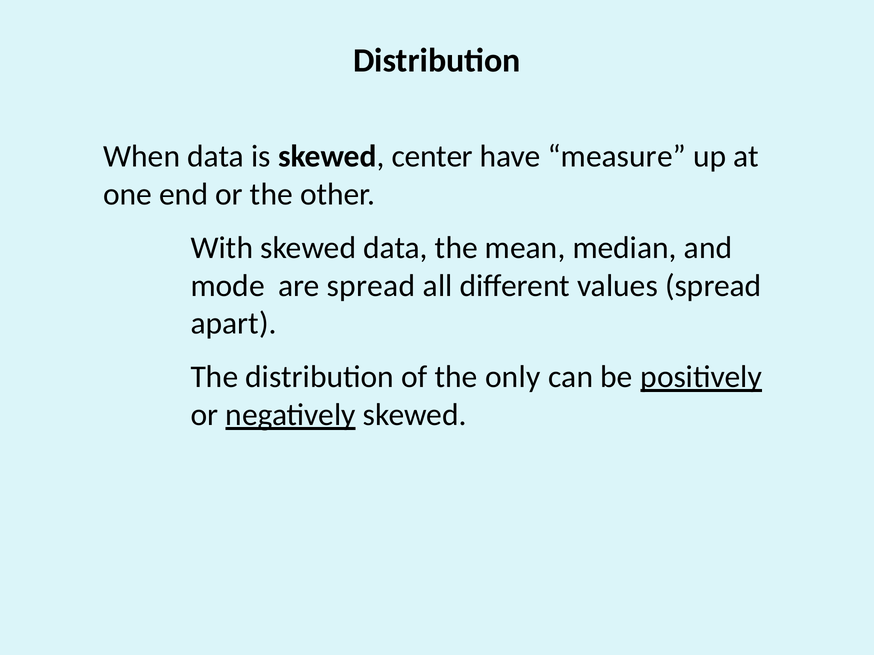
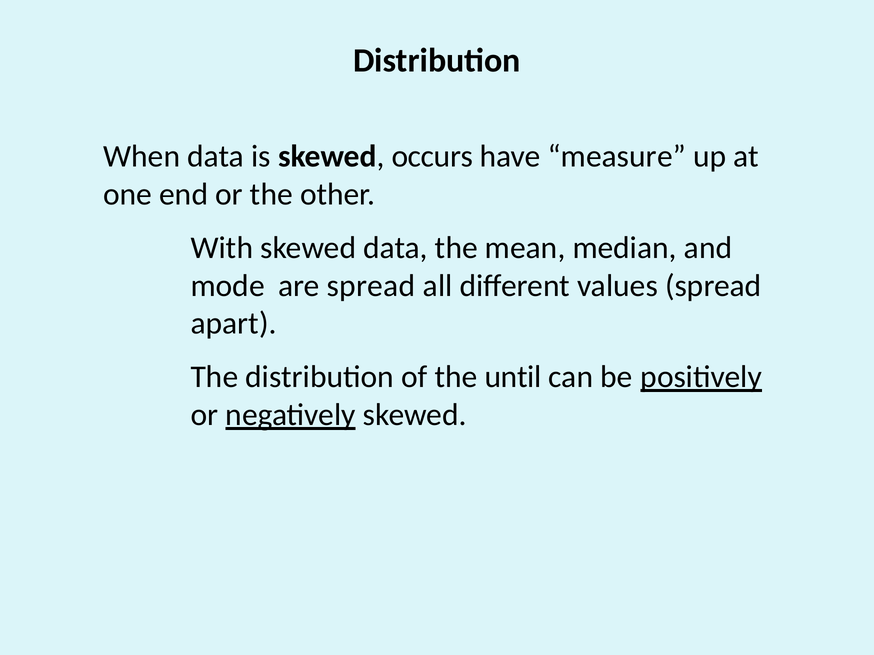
center: center -> occurs (432, 157)
only: only -> until (513, 377)
